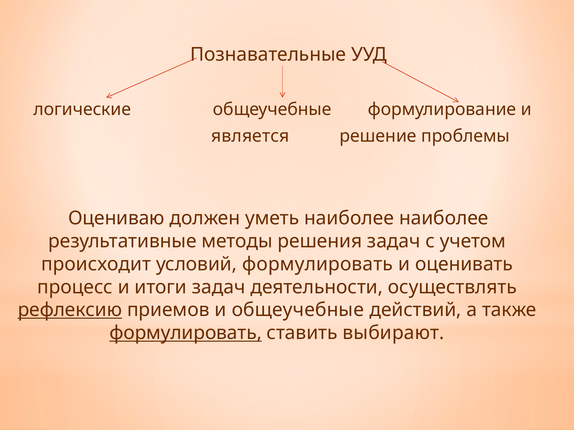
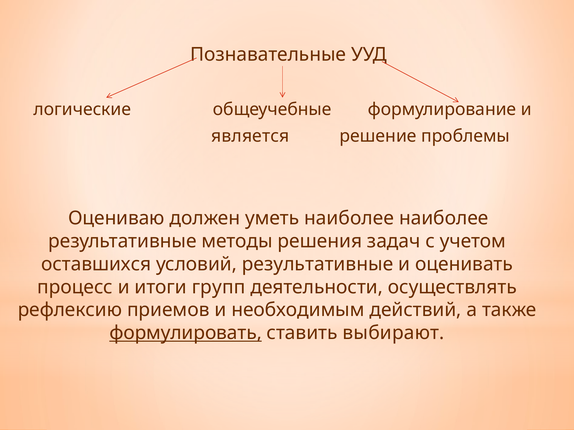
происходит: происходит -> оставшихся (96, 264)
условий формулировать: формулировать -> результативные (318, 264)
итоги задач: задач -> групп (219, 287)
рефлексию underline: present -> none (70, 310)
и общеучебные: общеучебные -> необходимым (298, 310)
